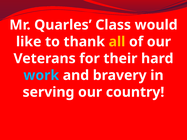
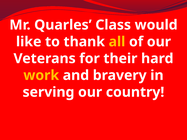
work colour: light blue -> yellow (41, 75)
